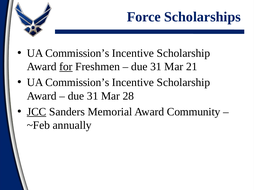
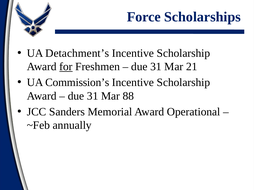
Commission’s: Commission’s -> Detachment’s (77, 53)
28: 28 -> 88 (128, 96)
JCC underline: present -> none (37, 112)
Community: Community -> Operational (194, 112)
